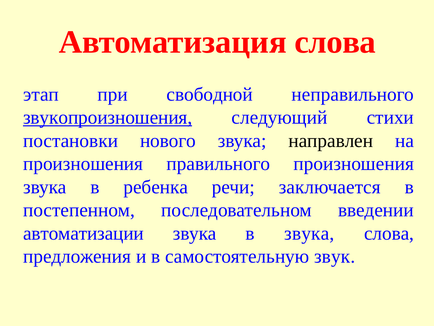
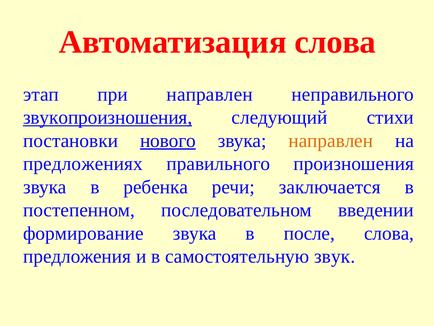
при свободной: свободной -> направлен (210, 94)
нового underline: none -> present (168, 140)
направлен colour: black -> orange (331, 140)
произношения: произношения -> предложениях (83, 164)
автоматизации: автоматизации -> формирование (83, 233)
в звука: звука -> после (309, 233)
